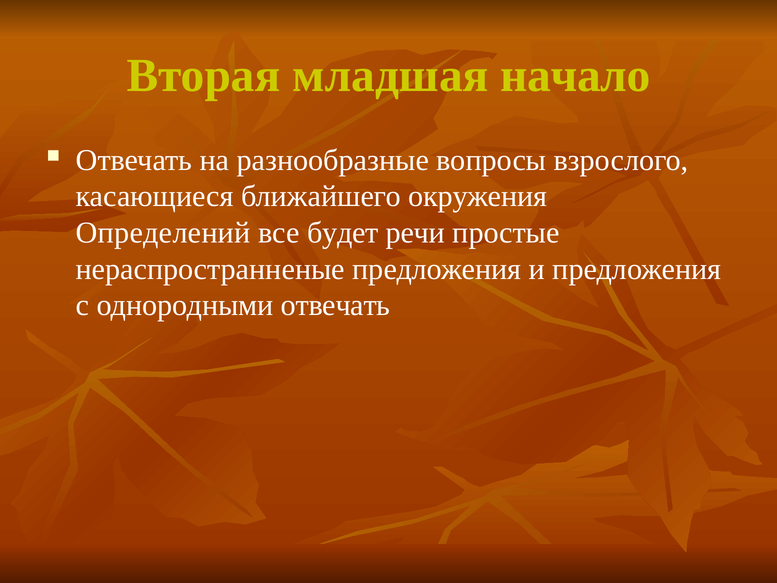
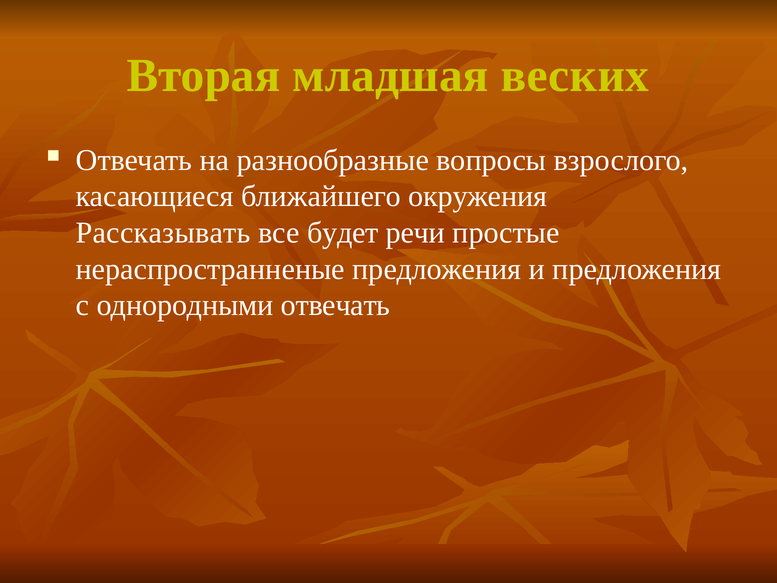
начало: начало -> веских (575, 75)
Определений: Определений -> Рассказывать (163, 233)
